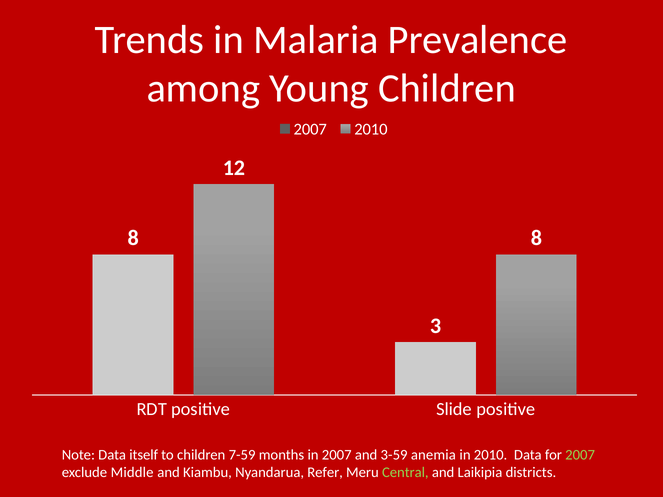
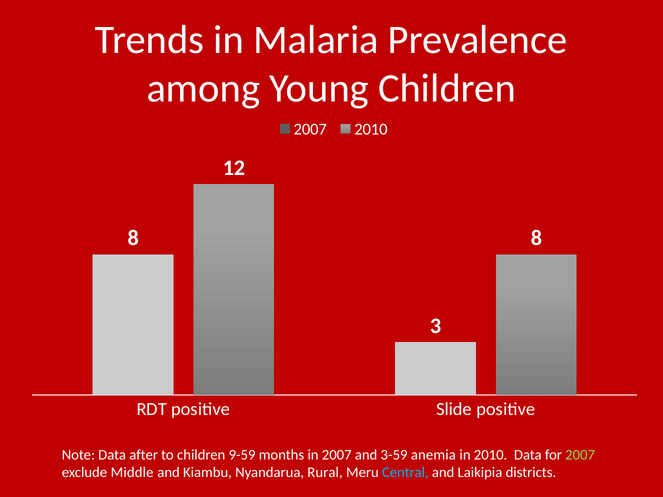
itself: itself -> after (144, 455)
7-59: 7-59 -> 9-59 (242, 455)
Refer: Refer -> Rural (325, 473)
Central colour: light green -> light blue (405, 473)
